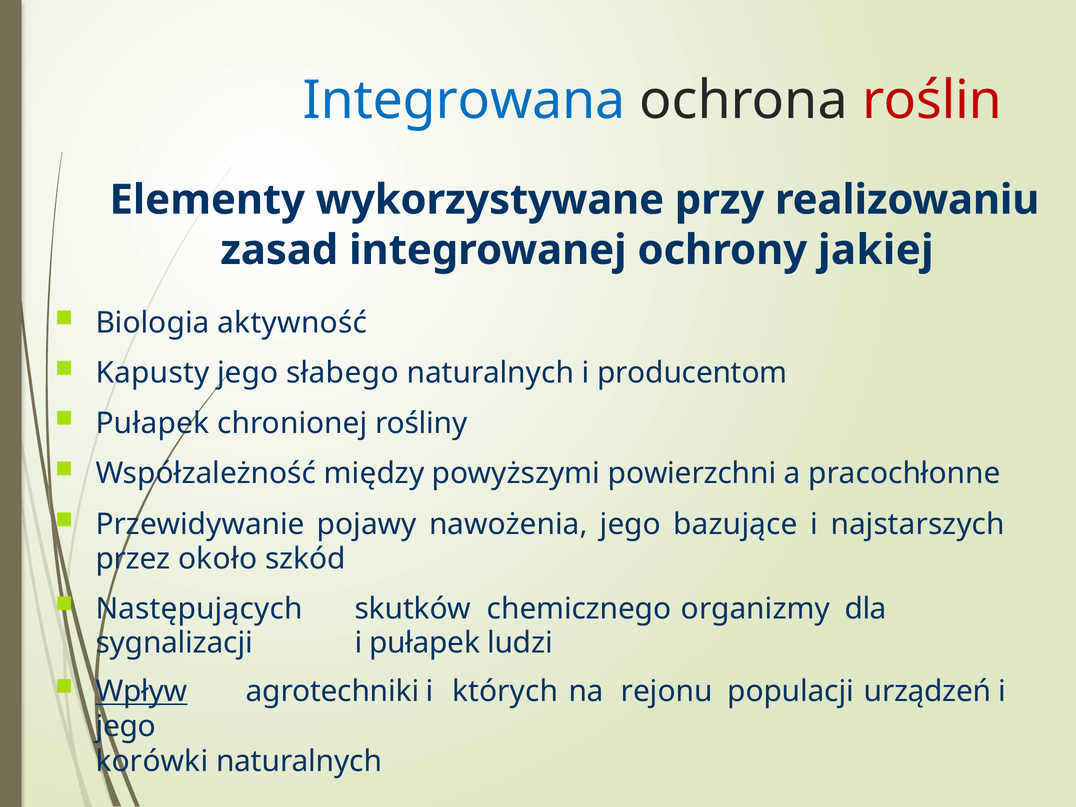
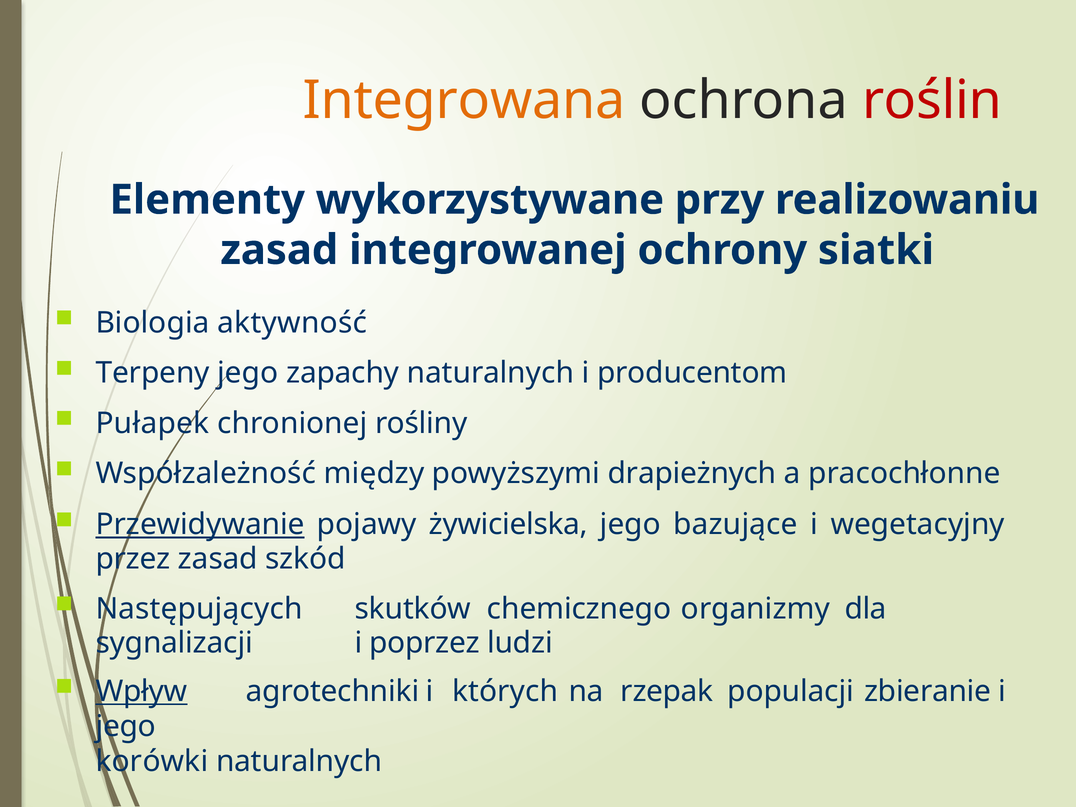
Integrowana colour: blue -> orange (464, 100)
jakiej: jakiej -> siatki (876, 250)
Kapusty: Kapusty -> Terpeny (153, 373)
słabego: słabego -> zapachy (343, 373)
powierzchni: powierzchni -> drapieżnych (692, 474)
Przewidywanie underline: none -> present (200, 525)
nawożenia: nawożenia -> żywicielska (508, 525)
najstarszych: najstarszych -> wegetacyjny (918, 525)
przez około: około -> zasad (218, 559)
i pułapek: pułapek -> poprzez (425, 643)
rejonu: rejonu -> rzepak (667, 691)
urządzeń: urządzeń -> zbieranie (928, 691)
